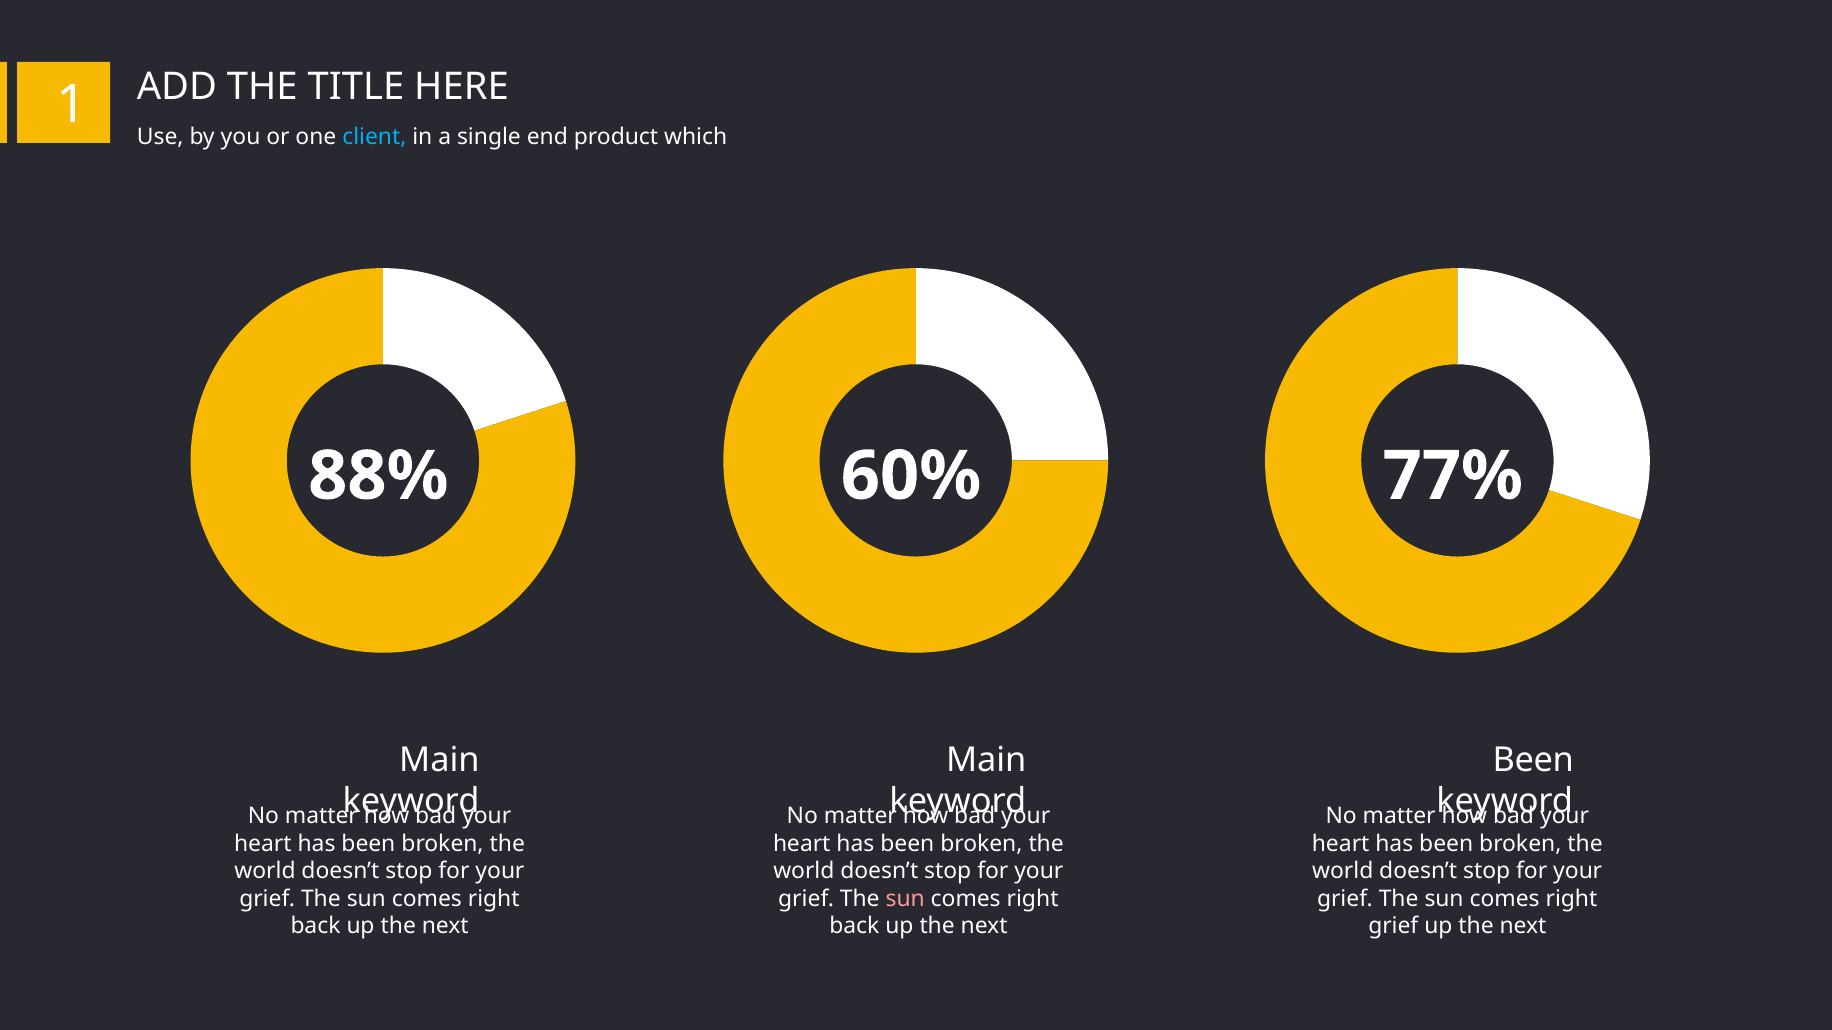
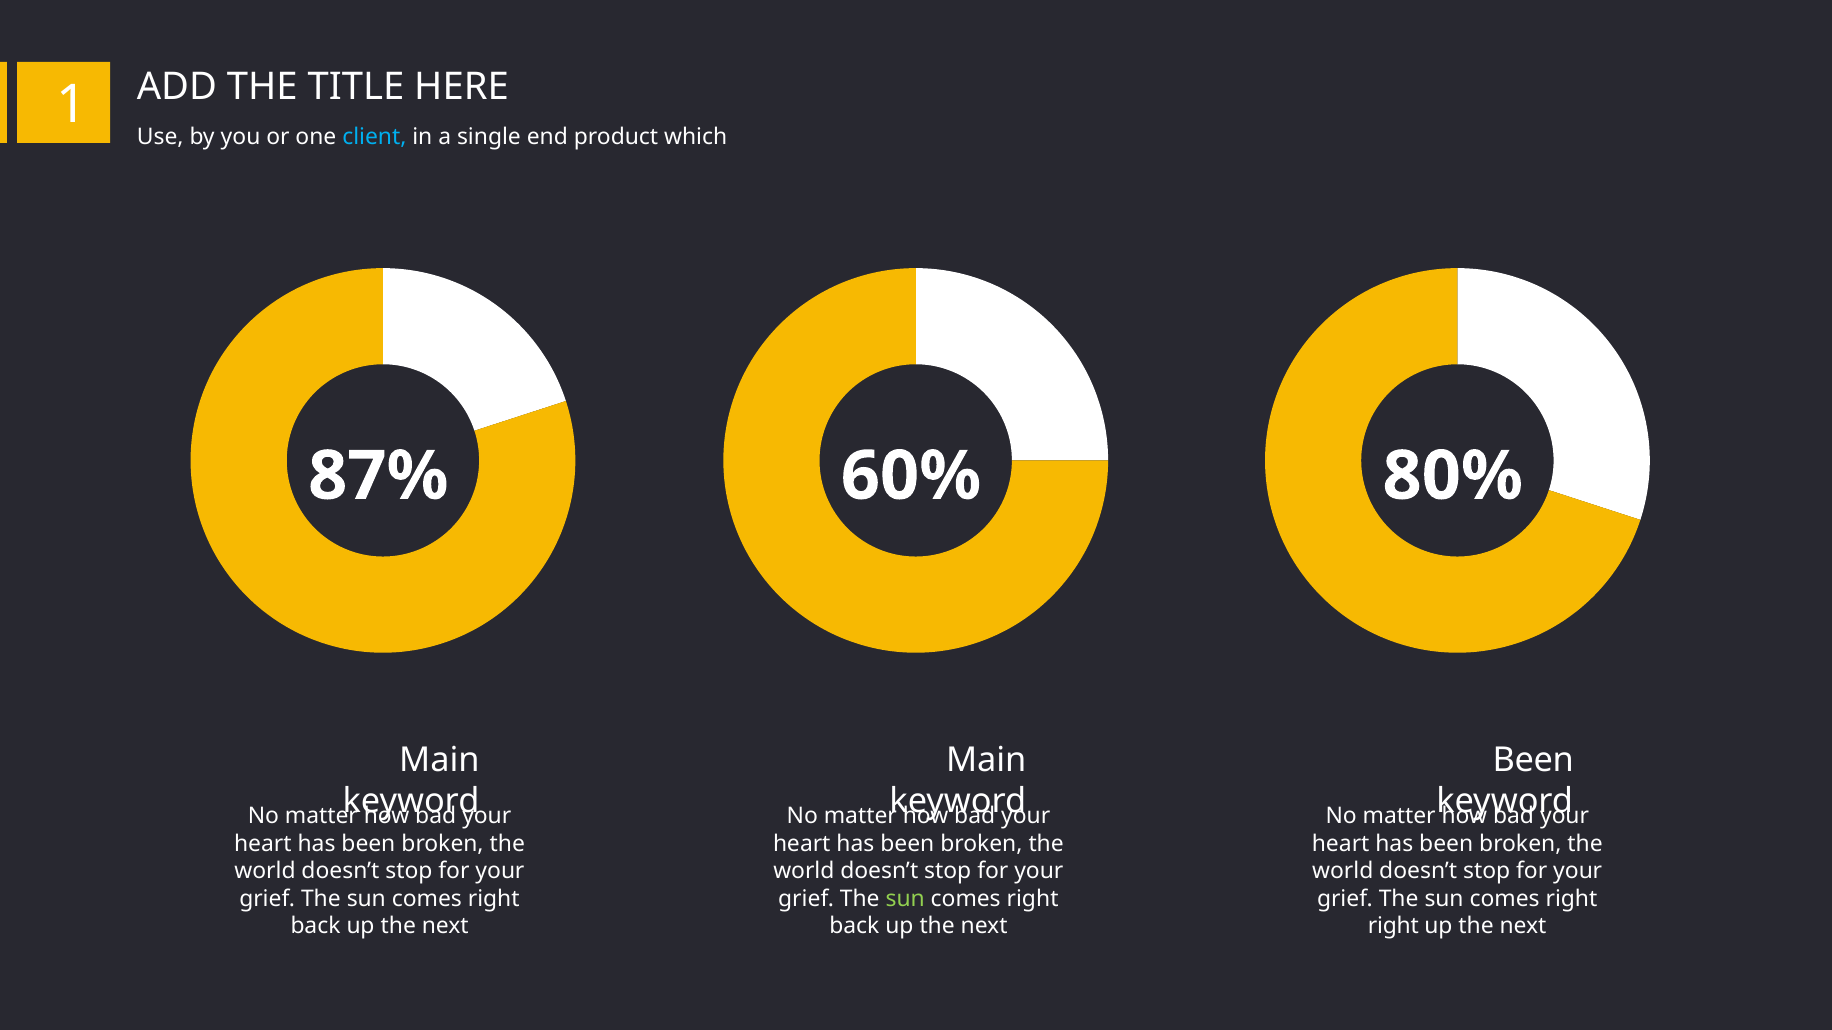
88%: 88% -> 87% (378, 476)
77%: 77% -> 80% (1453, 476)
sun colour: pink -> light green (905, 899)
grief: grief -> right (1393, 927)
